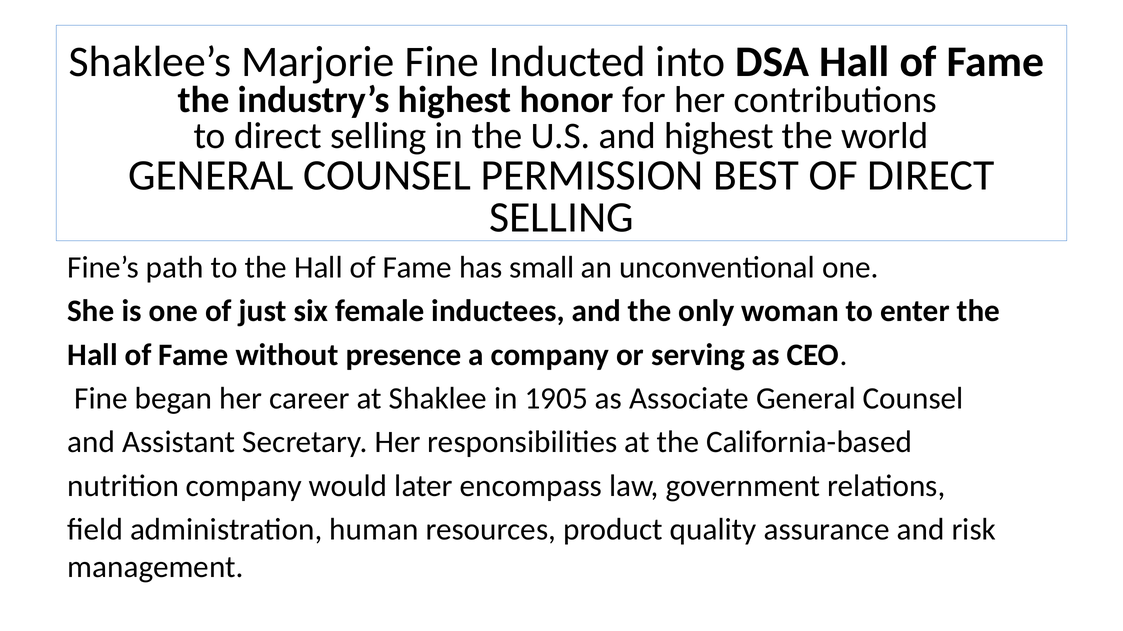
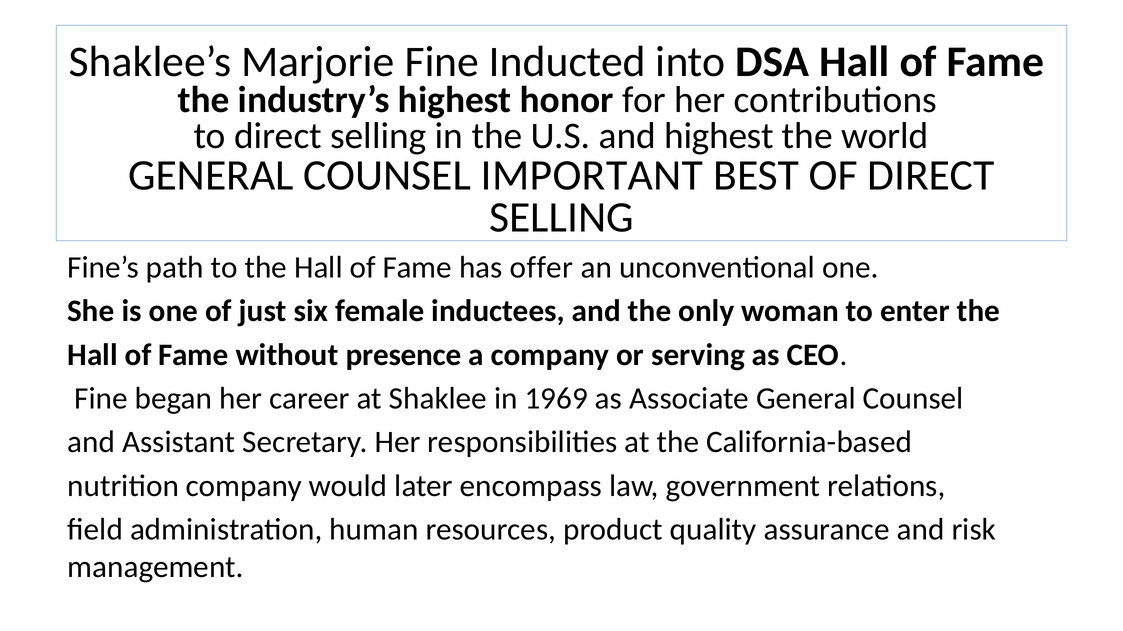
PERMISSION: PERMISSION -> IMPORTANT (592, 176)
small: small -> offer (541, 268)
1905: 1905 -> 1969 (556, 399)
